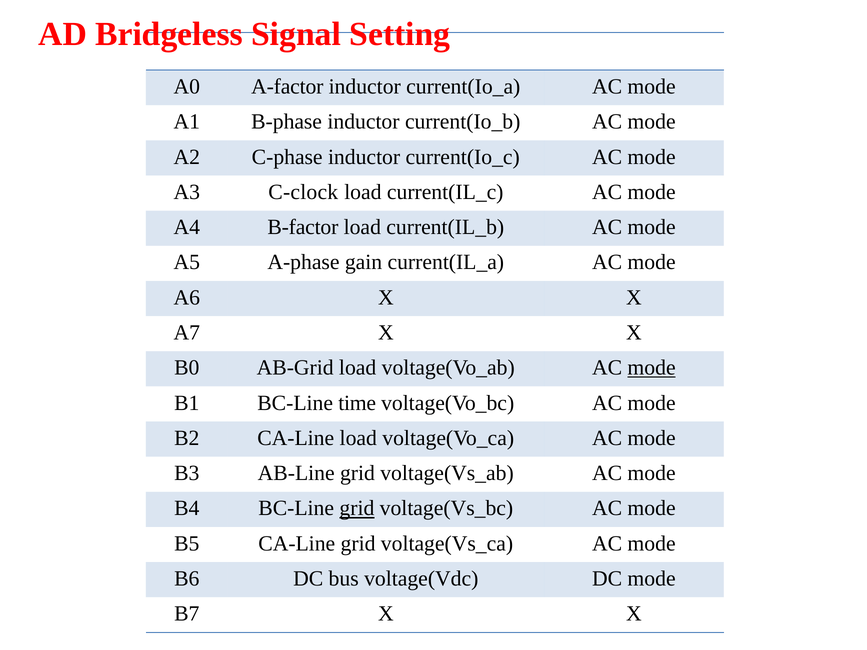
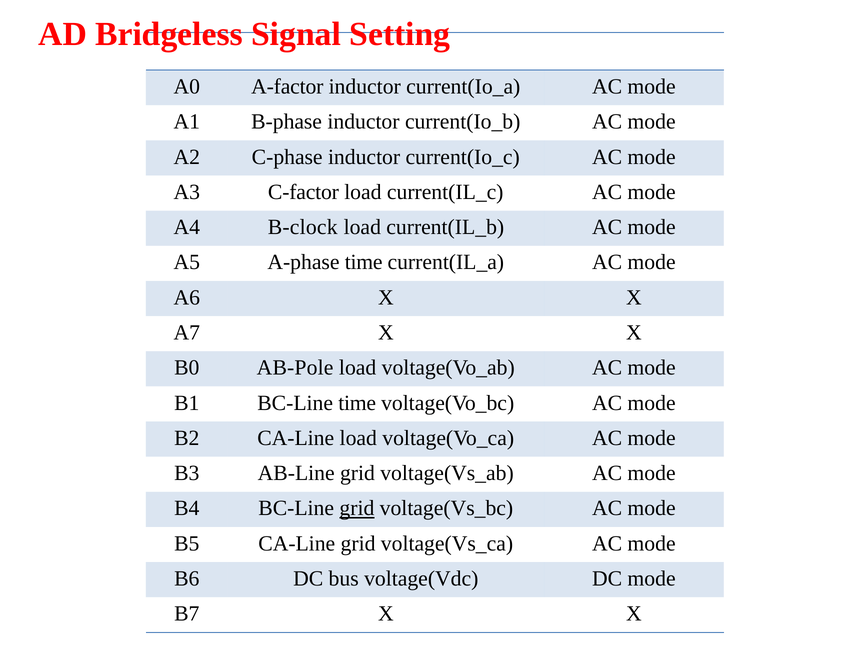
C-clock: C-clock -> C-factor (303, 192)
B-factor: B-factor -> B-clock (303, 227)
A-phase gain: gain -> time (364, 262)
AB-Grid: AB-Grid -> AB-Pole (295, 368)
mode underline: present -> none (652, 368)
